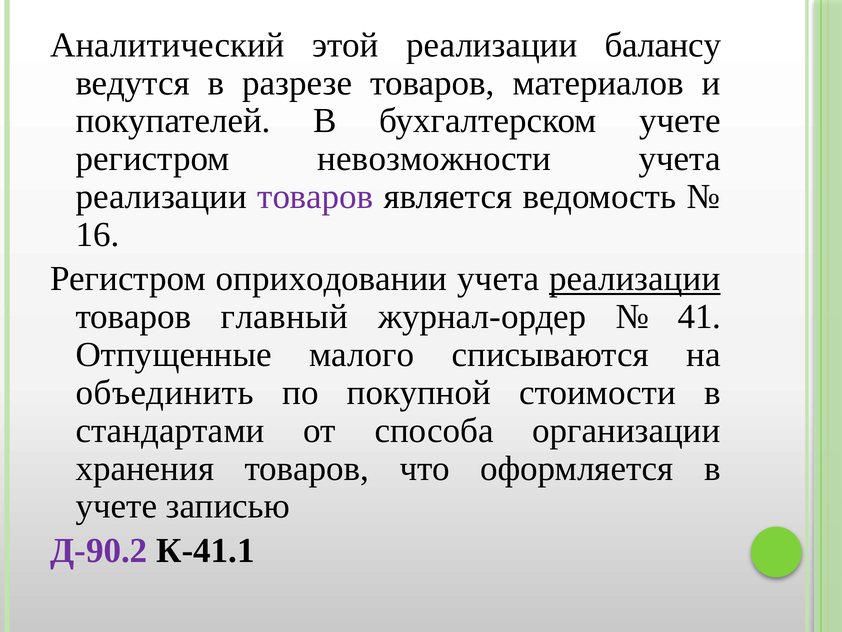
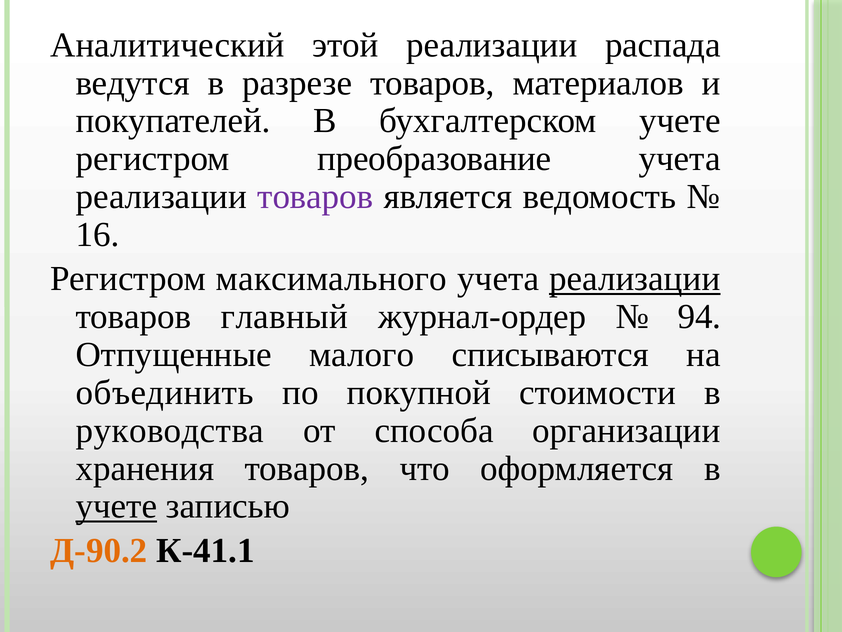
балансу: балансу -> распада (663, 45)
невозможности: невозможности -> преобразование (434, 159)
оприходовании: оприходовании -> максимального (331, 279)
41: 41 -> 94 (700, 317)
стандартами: стандартами -> руководства (170, 430)
учете underline: none -> present (116, 506)
Д-90.2 colour: purple -> orange (99, 550)
